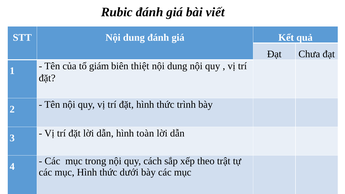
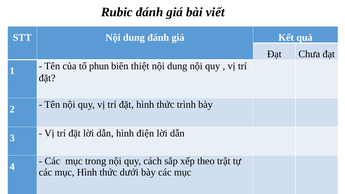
giám: giám -> phun (99, 66)
toàn: toàn -> điện (145, 133)
